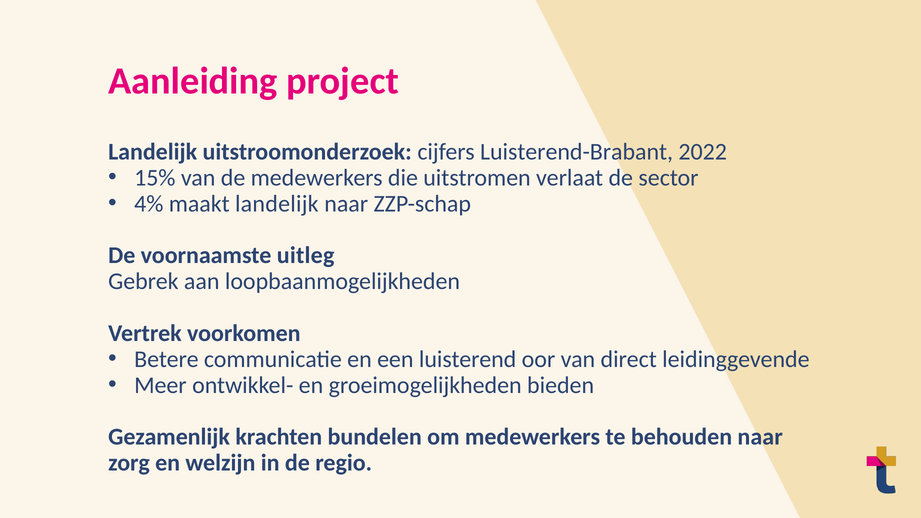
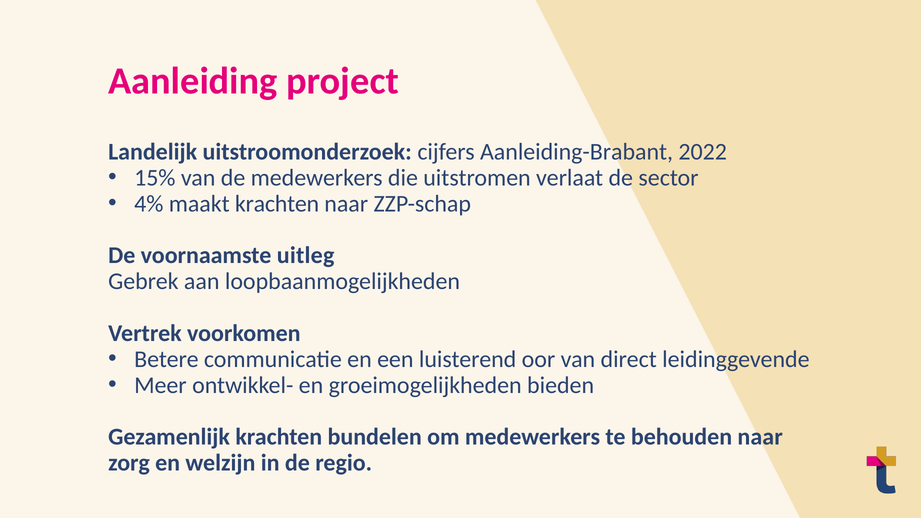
Luisterend-Brabant: Luisterend-Brabant -> Aanleiding-Brabant (577, 152)
maakt landelijk: landelijk -> krachten (277, 204)
